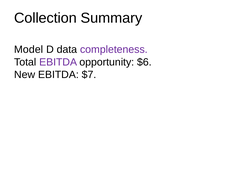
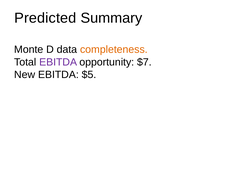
Collection: Collection -> Predicted (45, 18)
Model: Model -> Monte (29, 49)
completeness colour: purple -> orange (114, 49)
$6: $6 -> $7 (144, 62)
$7: $7 -> $5 (89, 75)
